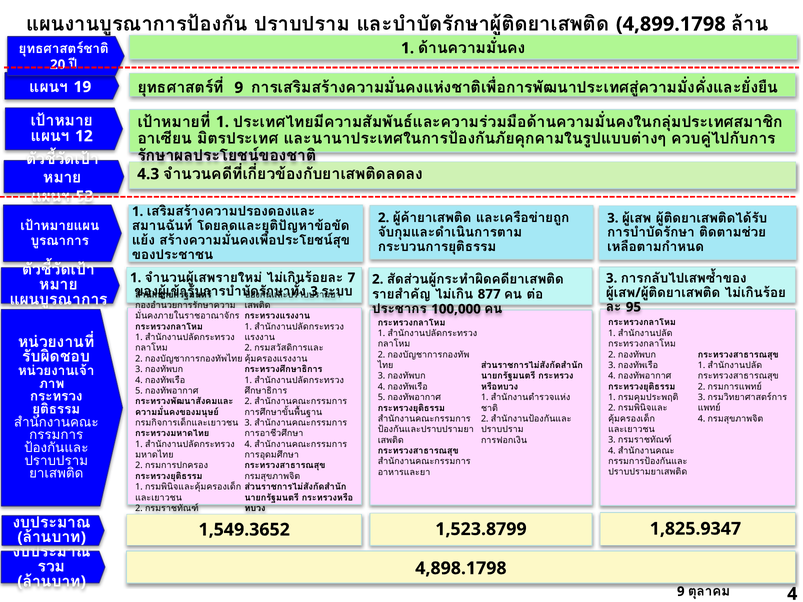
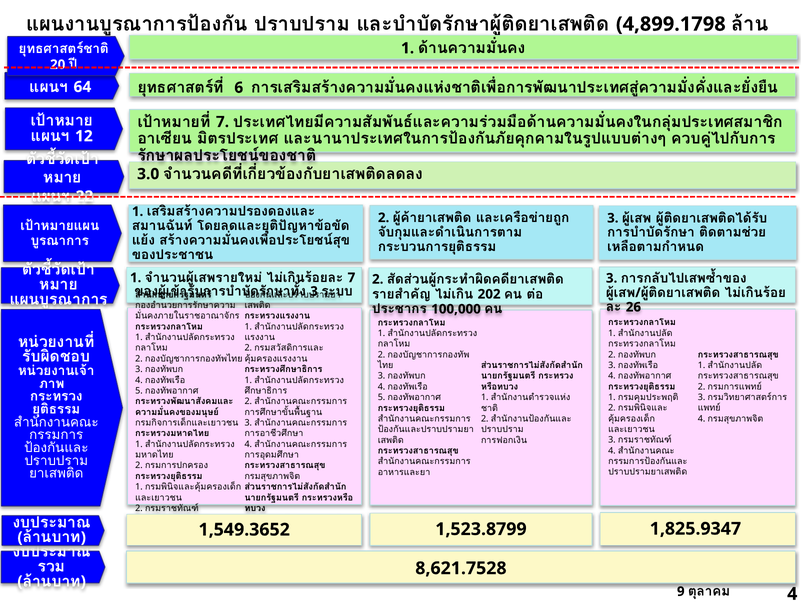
19: 19 -> 64 (82, 87)
9: 9 -> 6 (239, 88)
1: 1 -> 7 (222, 122)
4.3: 4.3 -> 3.0 (148, 174)
53: 53 -> 22 (84, 197)
877: 877 -> 202 (489, 294)
95: 95 -> 26 (633, 307)
4,898.1798: 4,898.1798 -> 8,621.7528 (461, 569)
